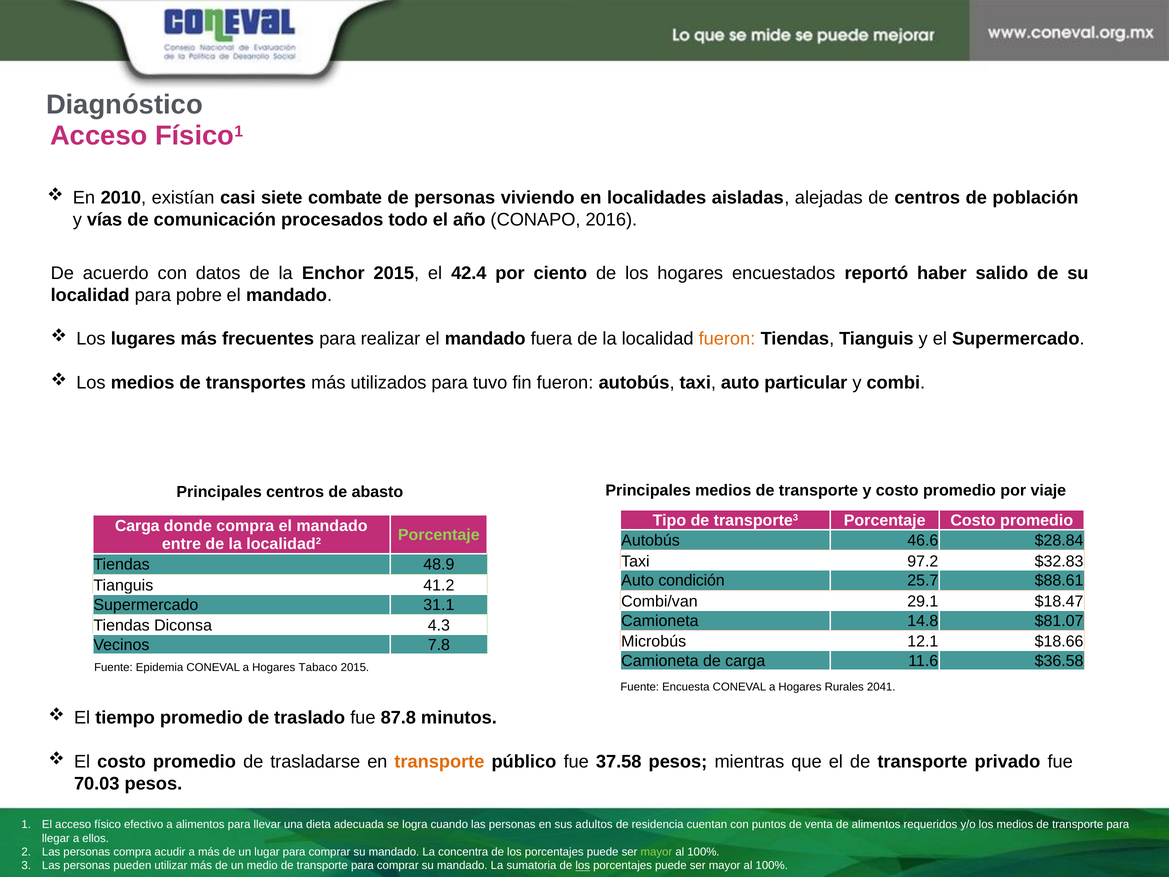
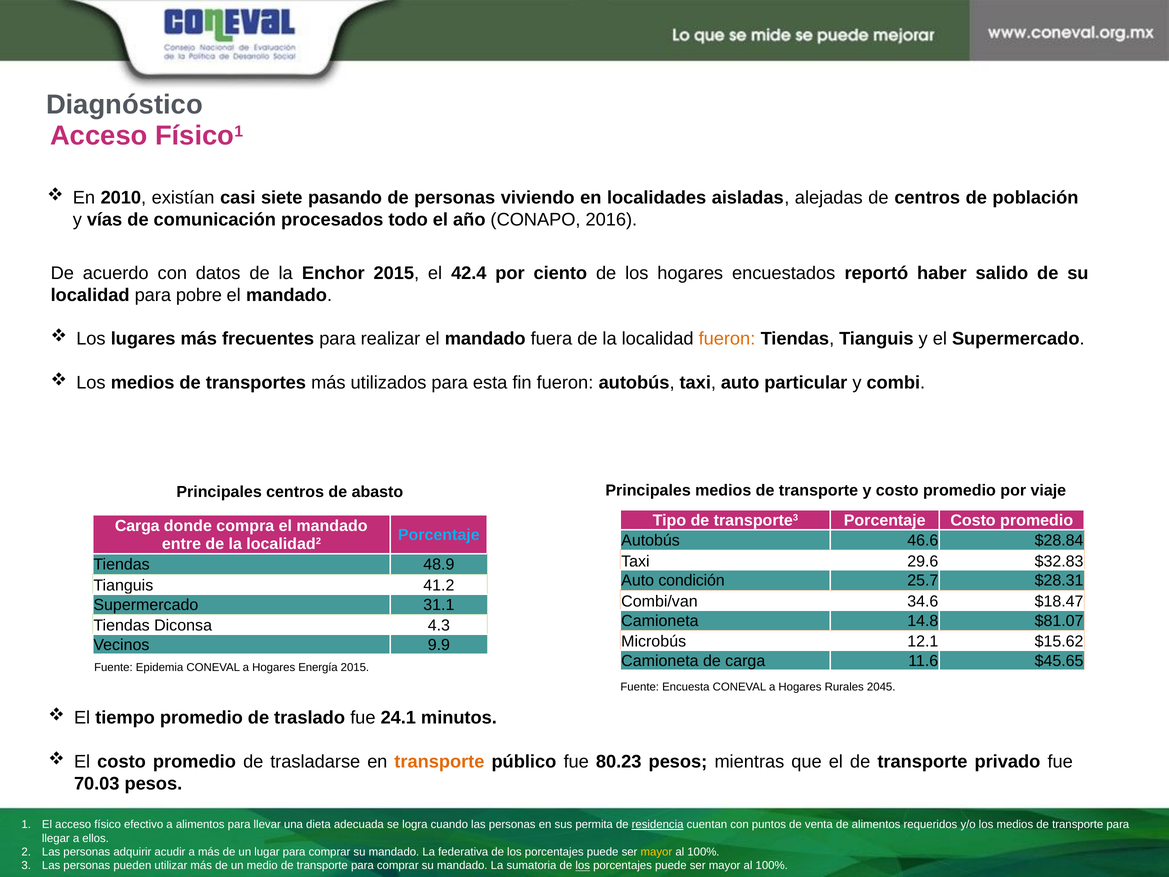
combate: combate -> pasando (345, 198)
tuvo: tuvo -> esta (490, 383)
Porcentaje colour: light green -> light blue (439, 535)
97.2: 97.2 -> 29.6 (923, 561)
$88.61: $88.61 -> $28.31 (1059, 580)
29.1: 29.1 -> 34.6 (923, 601)
$18.66: $18.66 -> $15.62 (1059, 641)
7.8: 7.8 -> 9.9 (439, 645)
$36.58: $36.58 -> $45.65 (1059, 661)
Tabaco: Tabaco -> Energía (318, 667)
2041: 2041 -> 2045 (881, 687)
87.8: 87.8 -> 24.1 (398, 718)
37.58: 37.58 -> 80.23 (619, 761)
adultos: adultos -> permita (594, 824)
residencia underline: none -> present (658, 824)
personas compra: compra -> adquirir (132, 852)
concentra: concentra -> federativa (463, 852)
mayor colour: light green -> yellow (656, 852)
